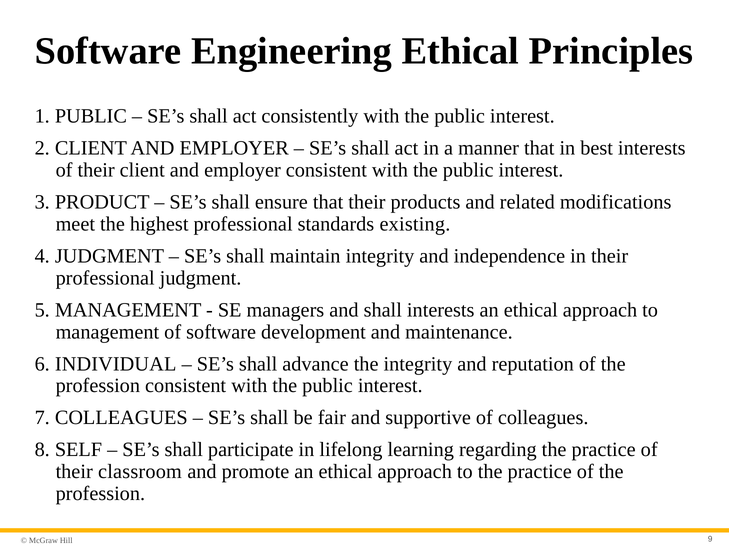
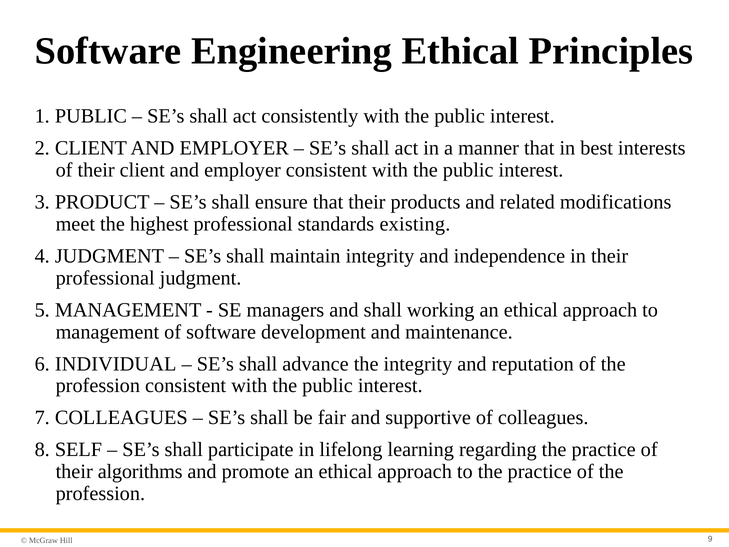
shall interests: interests -> working (441, 310)
classroom: classroom -> algorithms (140, 471)
